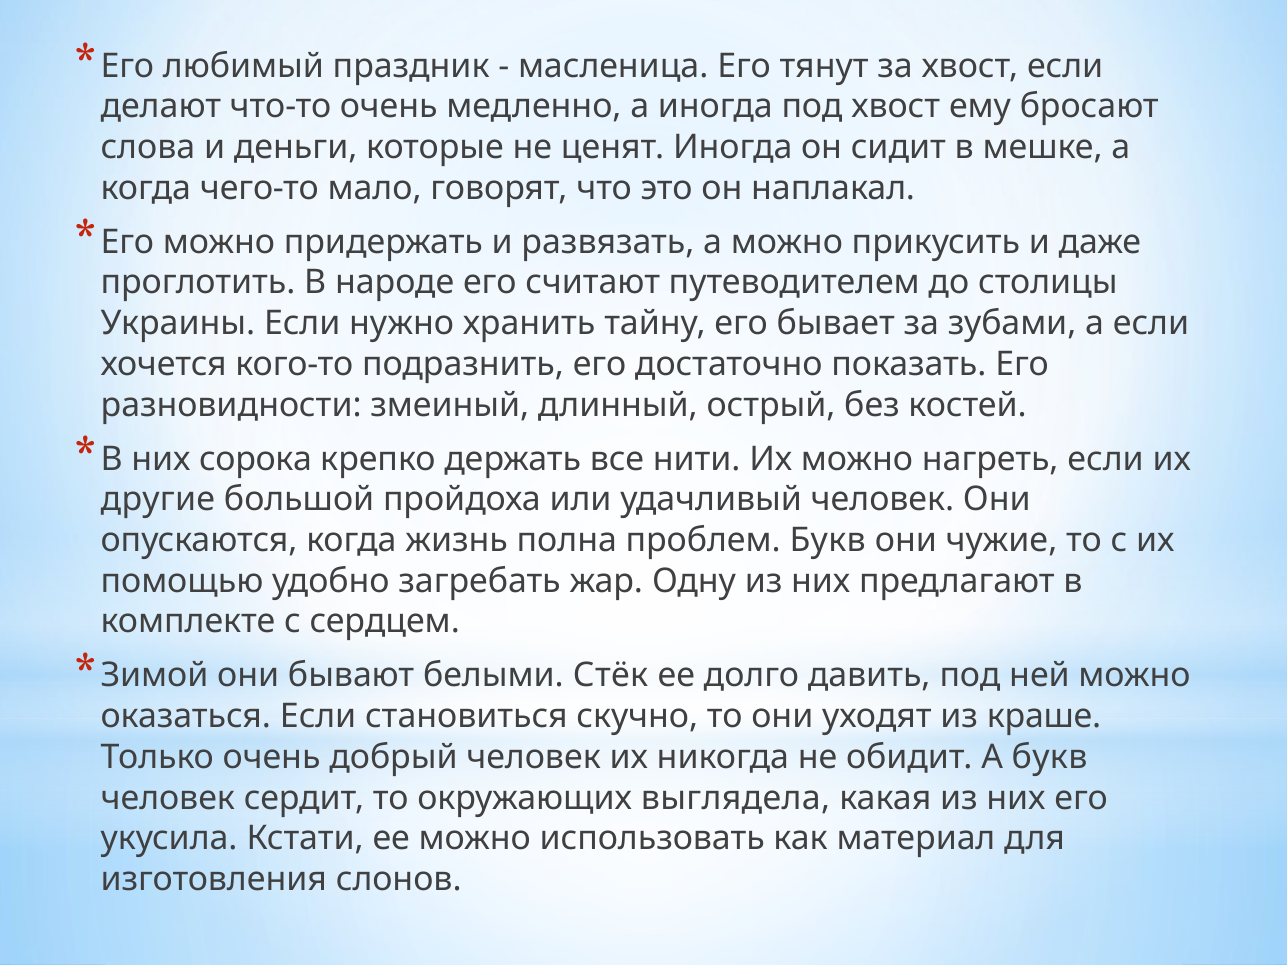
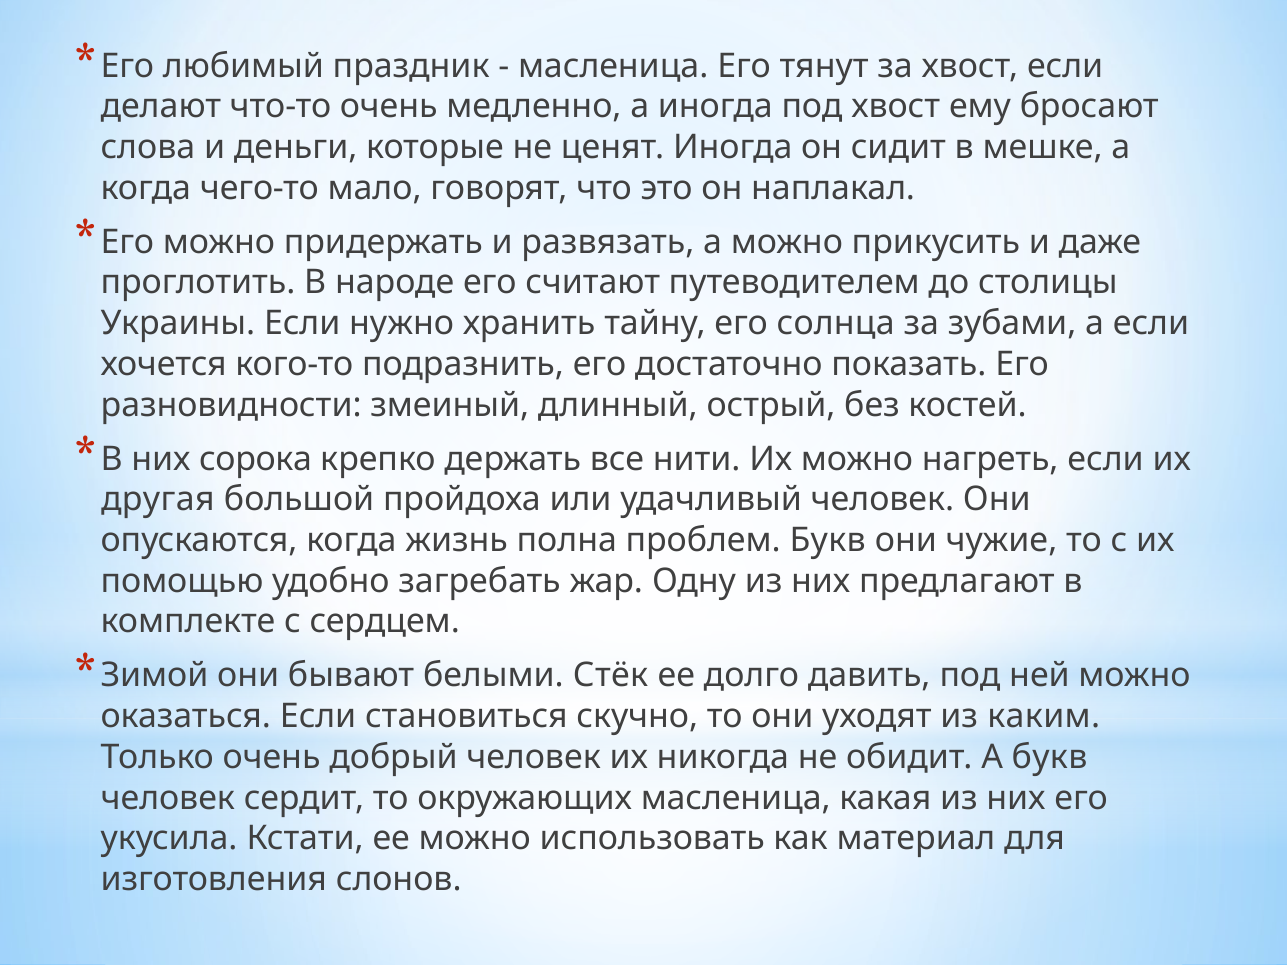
бывает: бывает -> солнца (836, 324)
другие: другие -> другая (158, 500)
краше: краше -> каким (1044, 717)
окружающих выглядела: выглядела -> масленица (736, 798)
